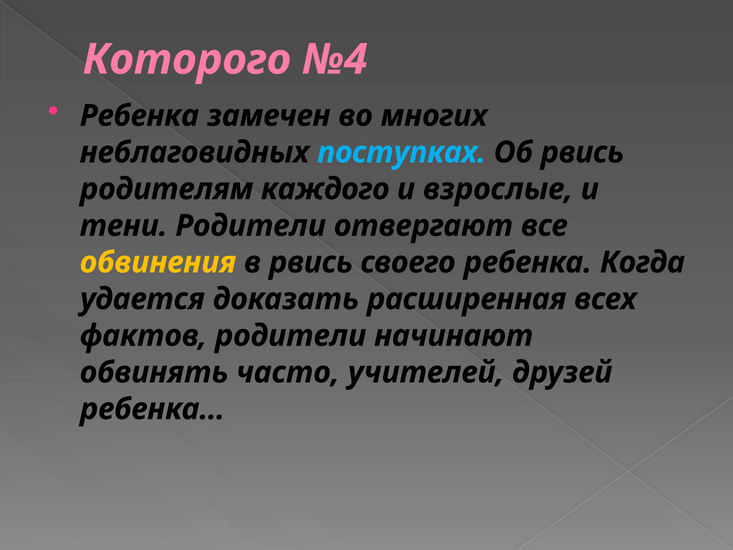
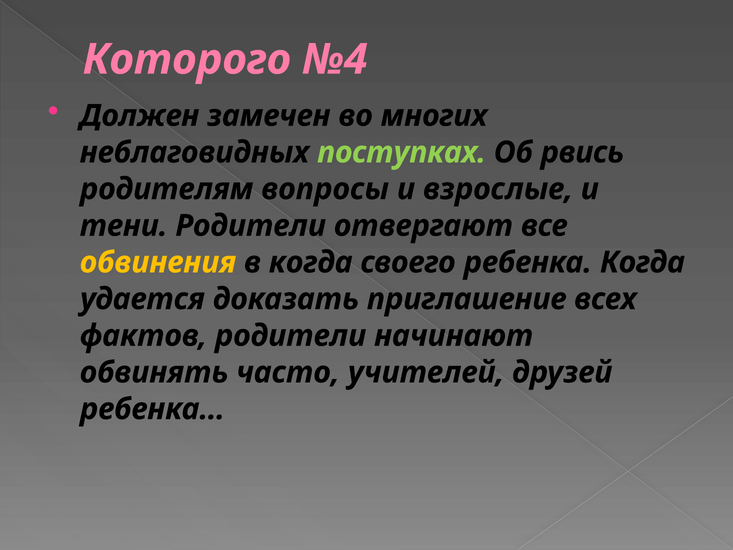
Ребенка: Ребенка -> Должен (140, 116)
поступках colour: light blue -> light green (402, 152)
каждого: каждого -> вопросы (325, 189)
в рвись: рвись -> когда (311, 262)
расширенная: расширенная -> приглашение (467, 299)
